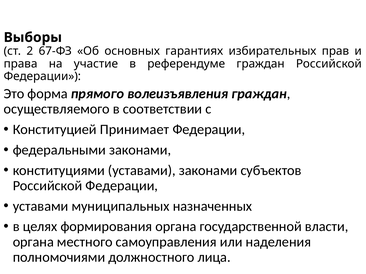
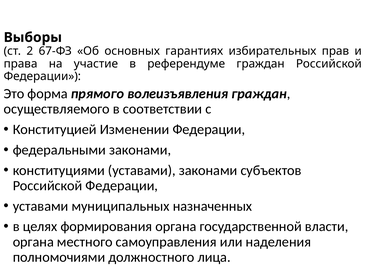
Принимает: Принимает -> Изменении (135, 130)
